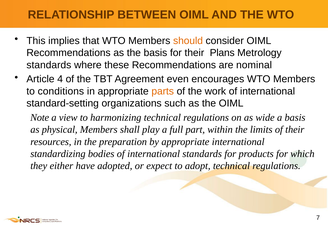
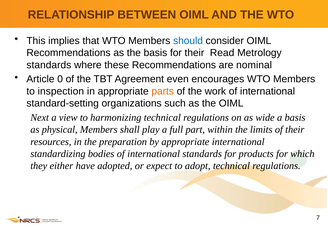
should colour: orange -> blue (188, 41)
Plans: Plans -> Read (222, 53)
4: 4 -> 0 (60, 79)
conditions: conditions -> inspection (61, 91)
Note: Note -> Next (40, 118)
